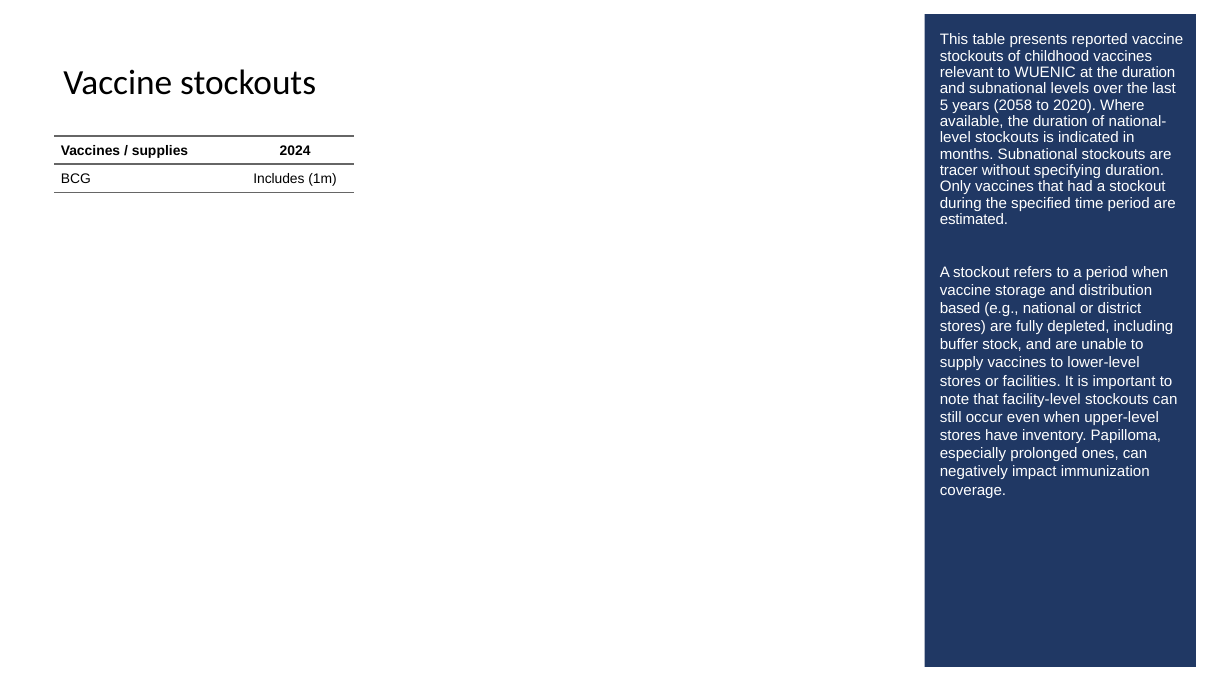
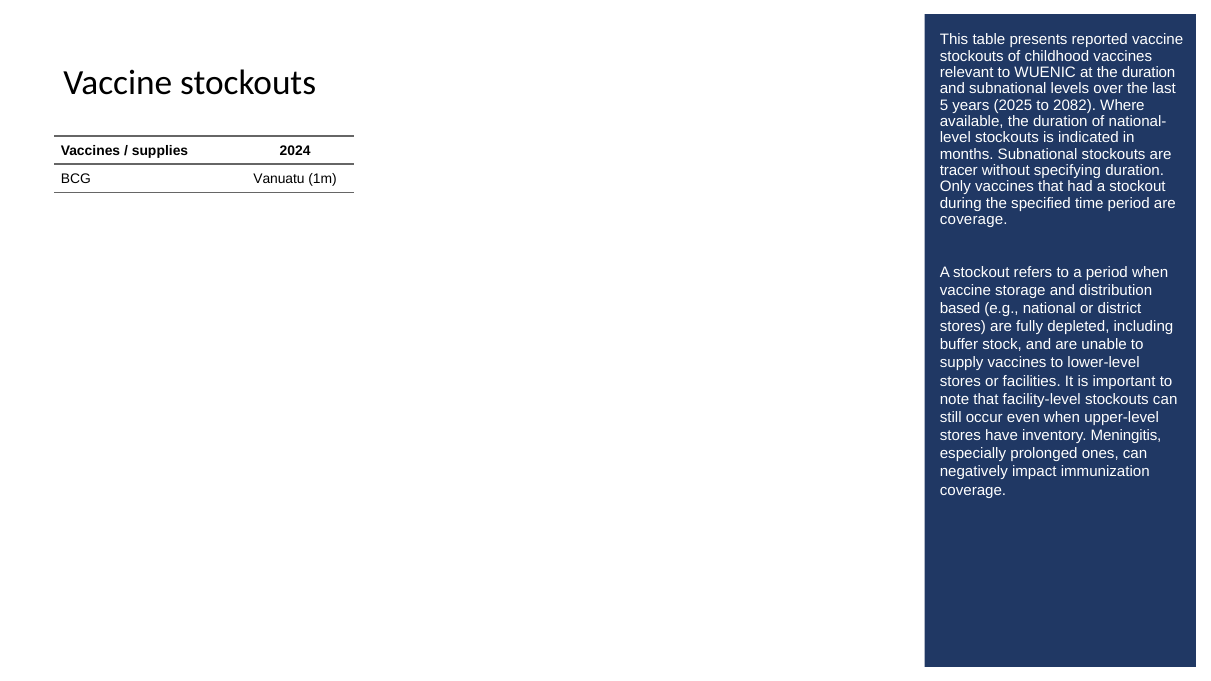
2058: 2058 -> 2025 (1013, 105)
2020: 2020 -> 2082 (1075, 105)
Includes: Includes -> Vanuatu (279, 179)
estimated: estimated -> coverage (974, 220)
Papilloma: Papilloma -> Meningitis (1126, 436)
